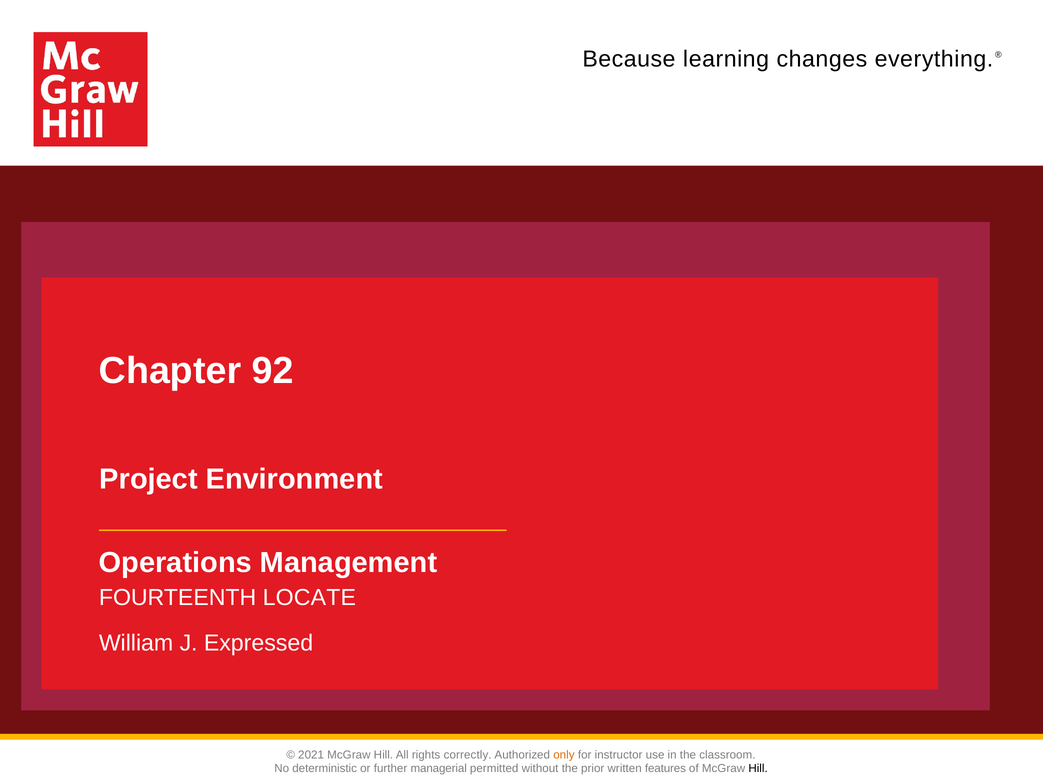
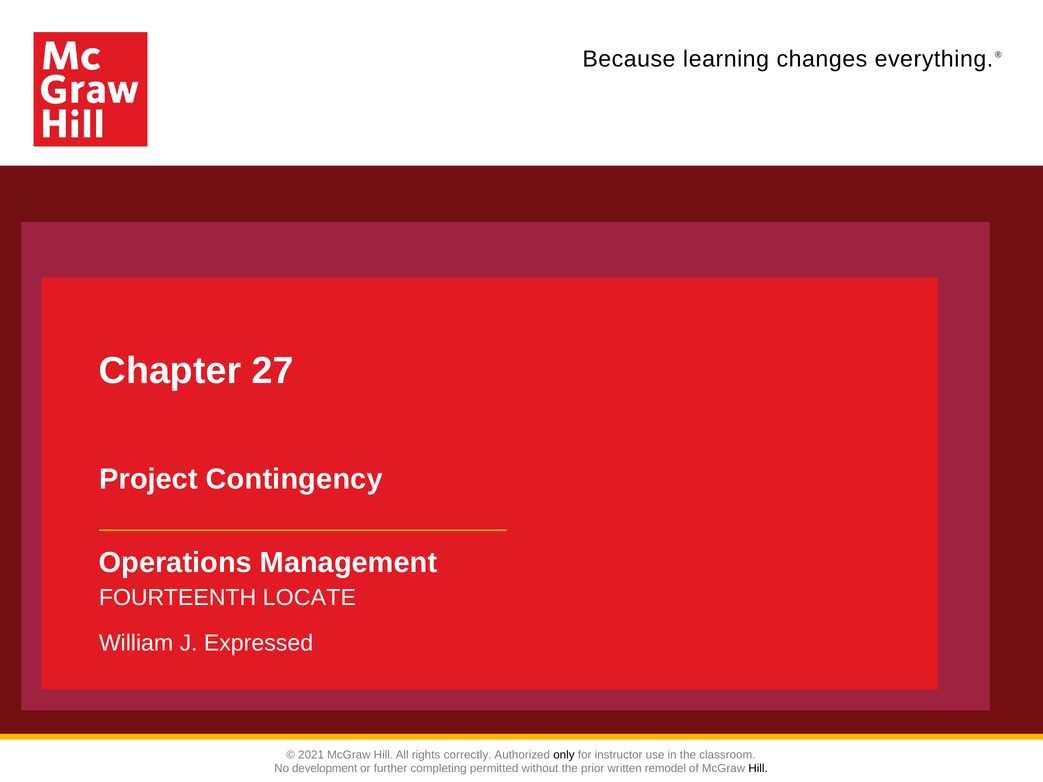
92: 92 -> 27 (273, 371)
Environment: Environment -> Contingency (294, 479)
only colour: orange -> black (564, 755)
deterministic: deterministic -> development (325, 769)
managerial: managerial -> completing (439, 769)
features: features -> remodel (665, 769)
